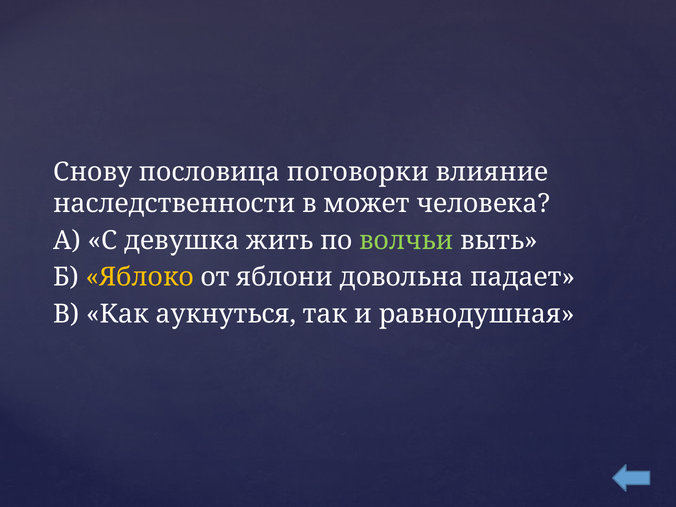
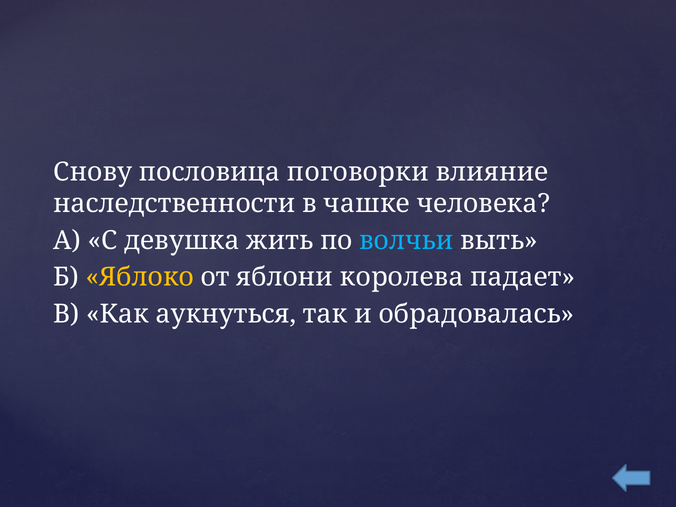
может: может -> чашке (367, 204)
волчьи colour: light green -> light blue (406, 240)
довольна: довольна -> королева (402, 277)
равнодушная: равнодушная -> обрадовалась (477, 314)
